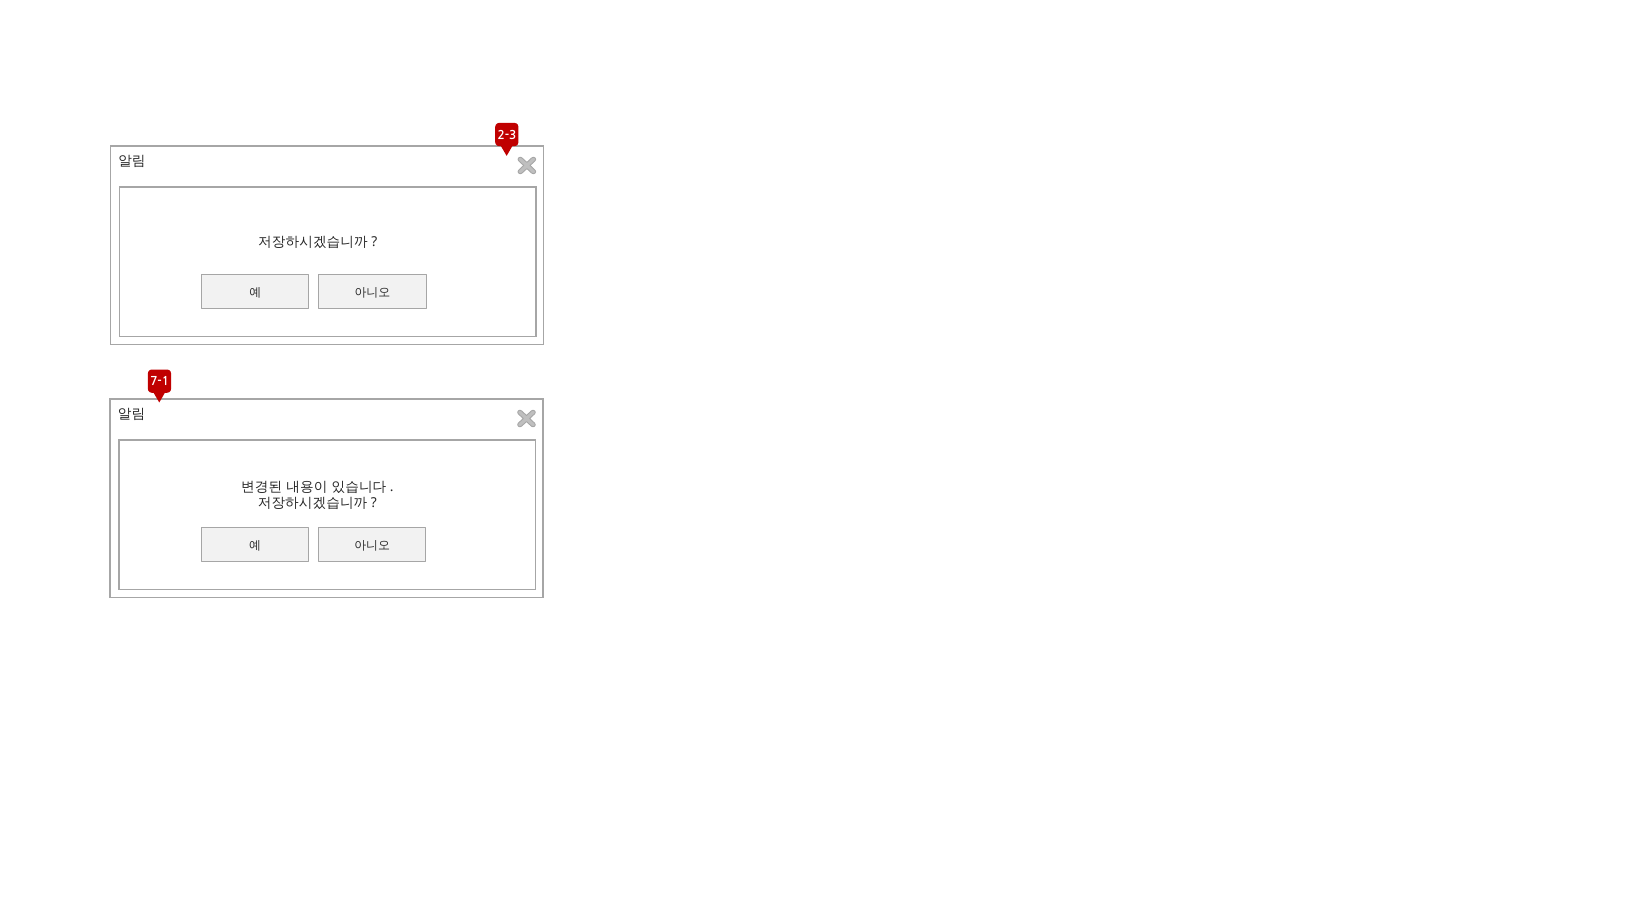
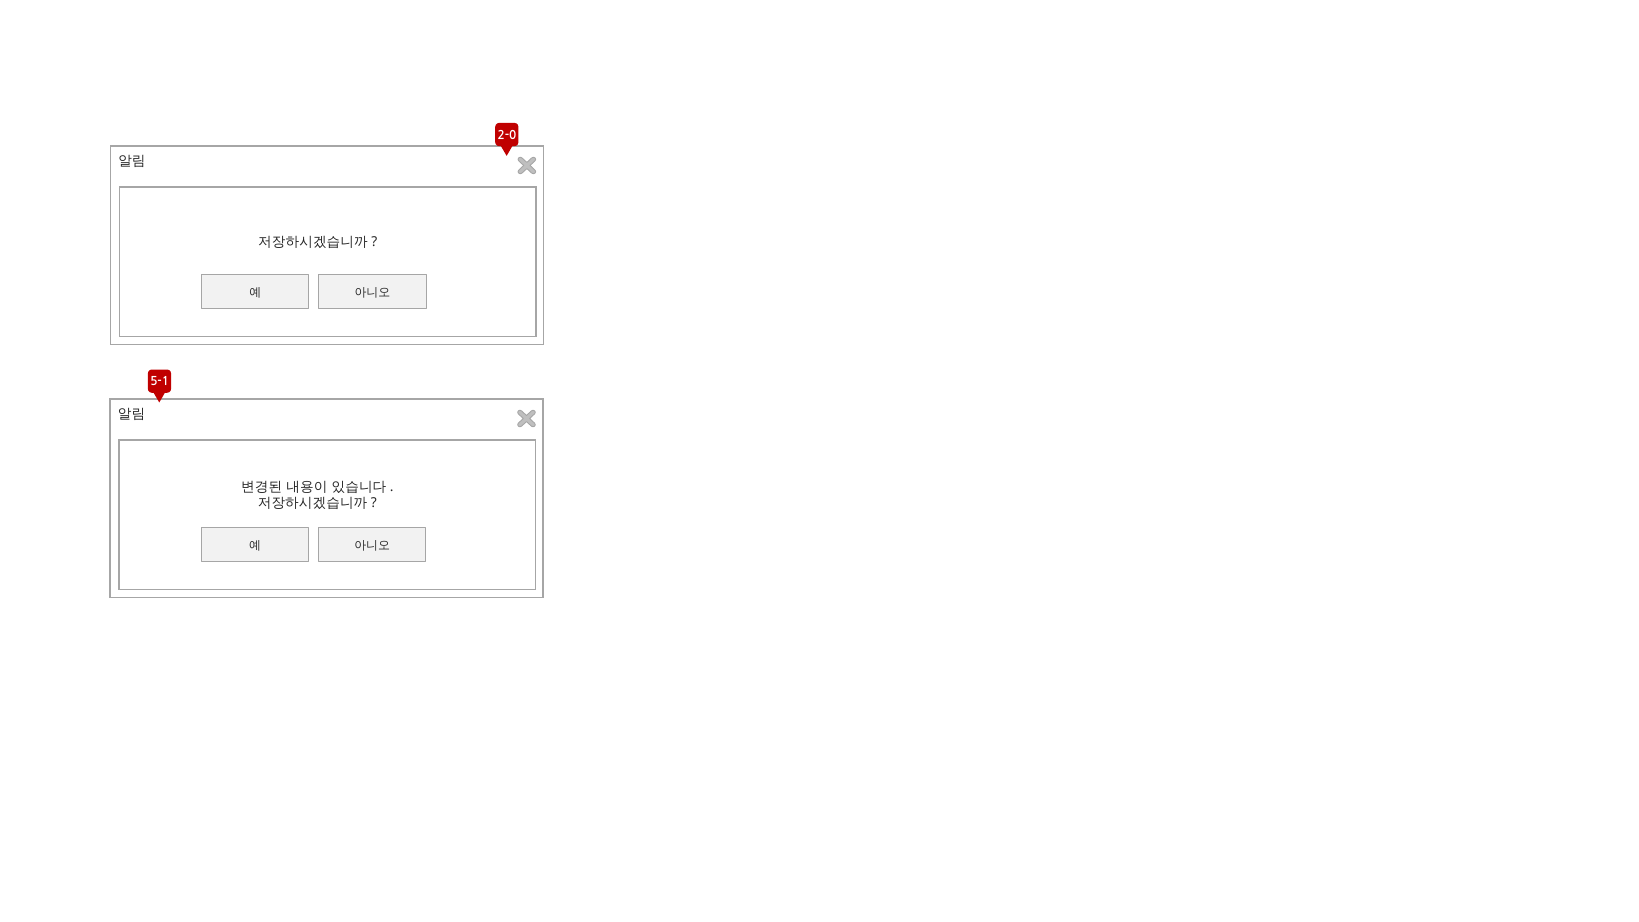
2-3: 2-3 -> 2-0 (507, 135)
7-1: 7-1 -> 5-1 (160, 382)
